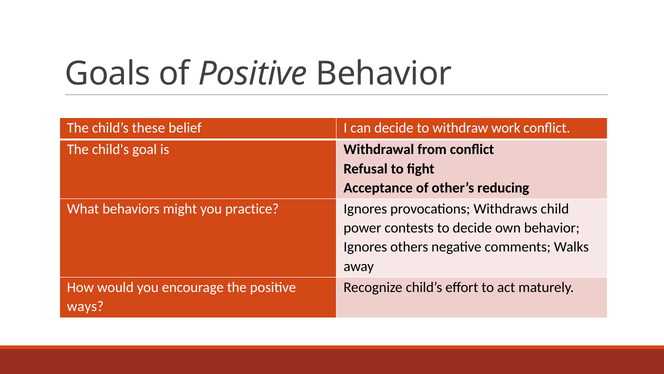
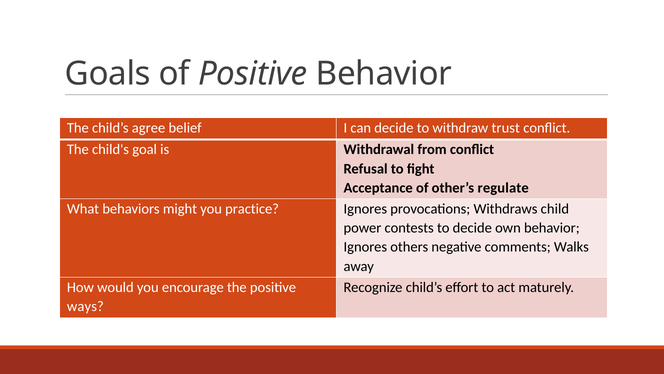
these: these -> agree (149, 128)
work: work -> trust (506, 128)
reducing: reducing -> regulate (503, 187)
